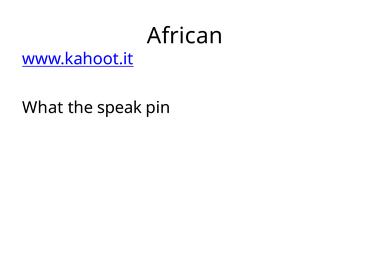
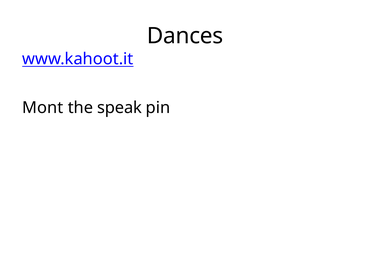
African: African -> Dances (185, 36)
What: What -> Mont (43, 108)
